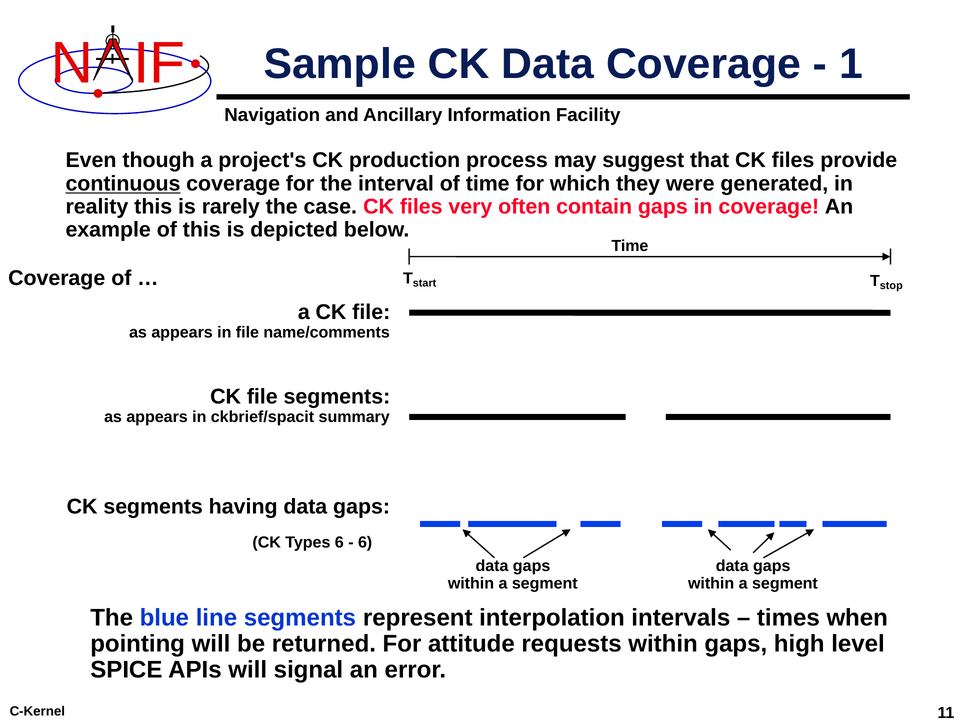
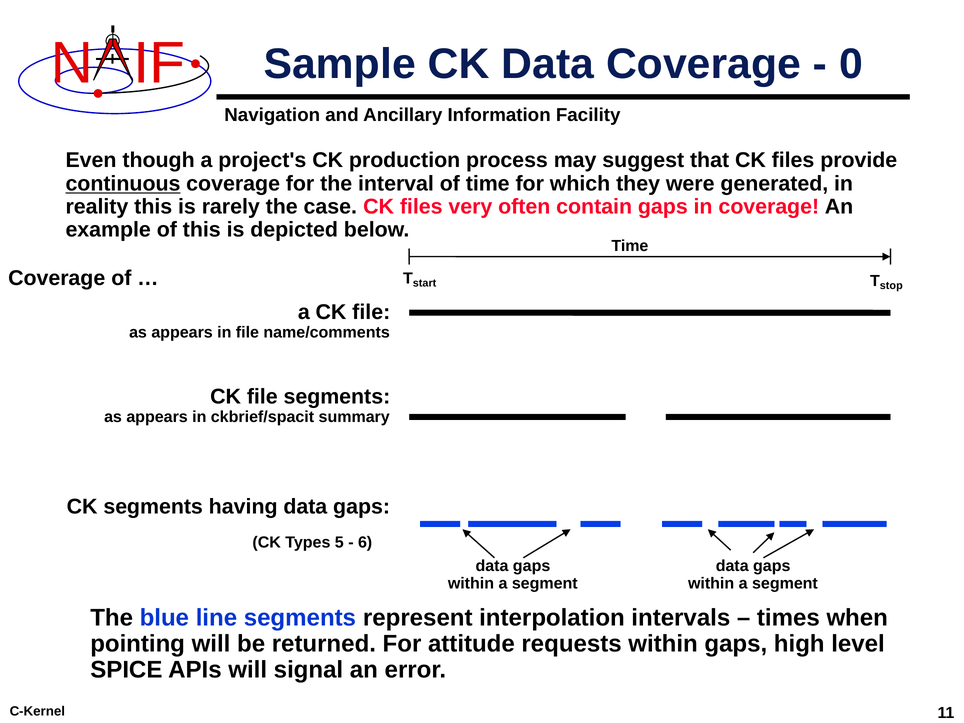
1: 1 -> 0 (851, 64)
Types 6: 6 -> 5 (339, 543)
